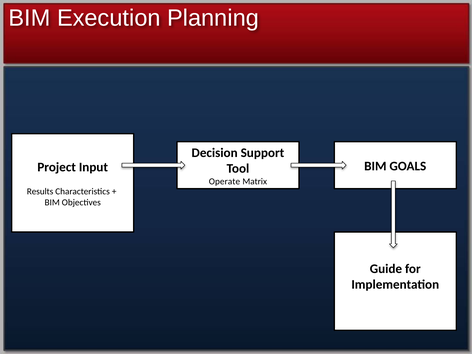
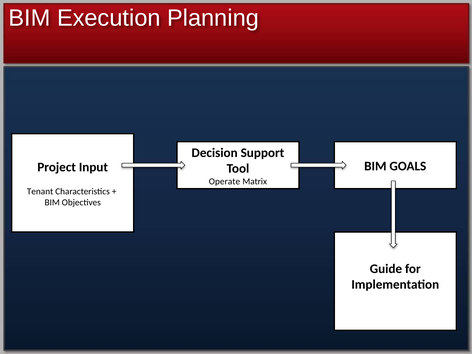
Results: Results -> Tenant (40, 191)
